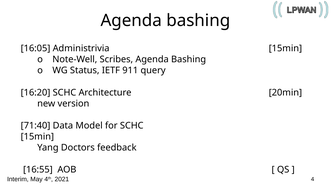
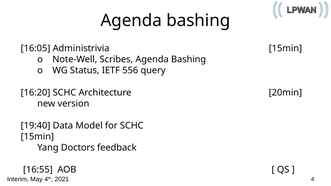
911: 911 -> 556 (130, 71)
71:40: 71:40 -> 19:40 (36, 126)
